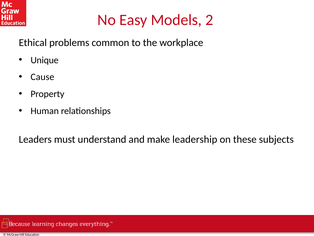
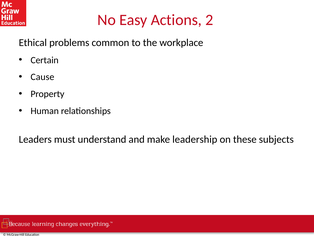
Models: Models -> Actions (176, 20)
Unique: Unique -> Certain (45, 60)
